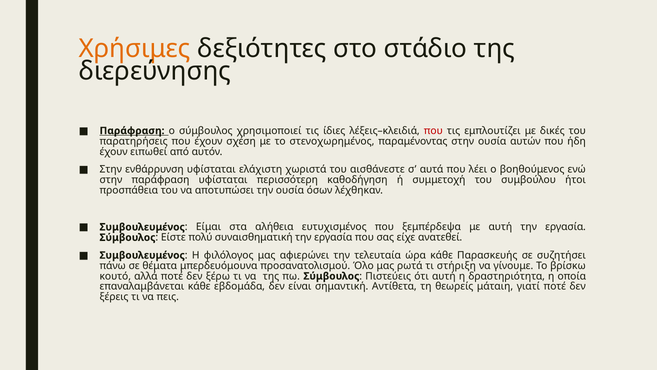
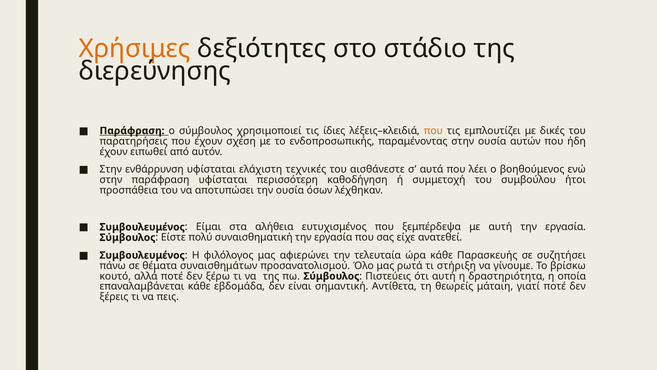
που colour: red -> orange (433, 131)
στενοχωρημένος: στενοχωρημένος -> ενδοπροσωπικής (332, 141)
χωριστά: χωριστά -> τεχνικές (306, 169)
μπερδευόμουνα: μπερδευόμουνα -> συναισθημάτων (219, 265)
